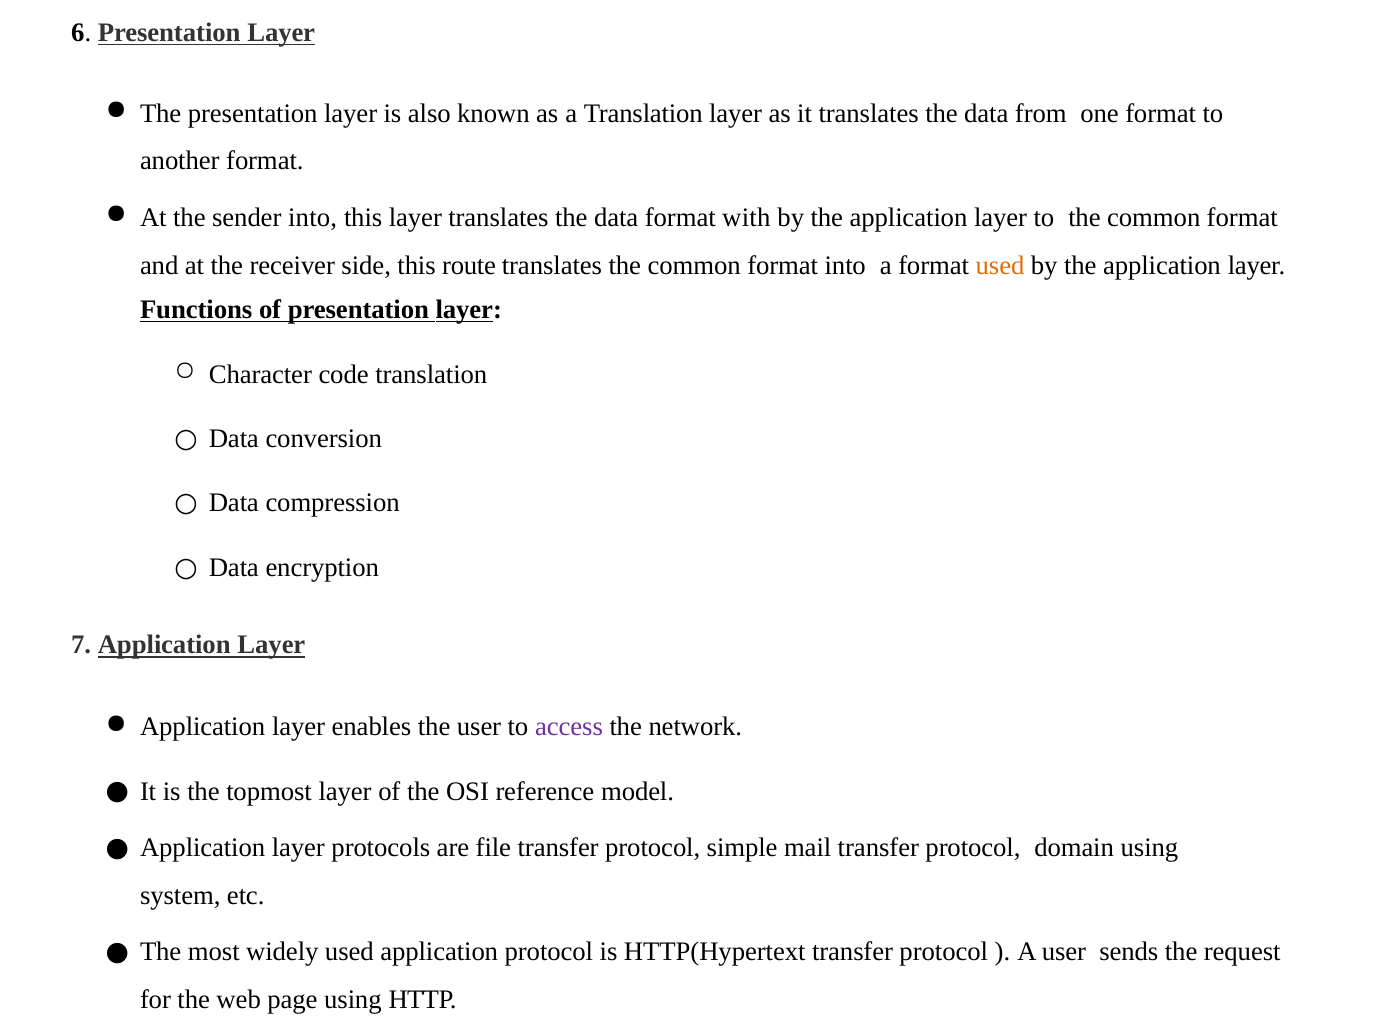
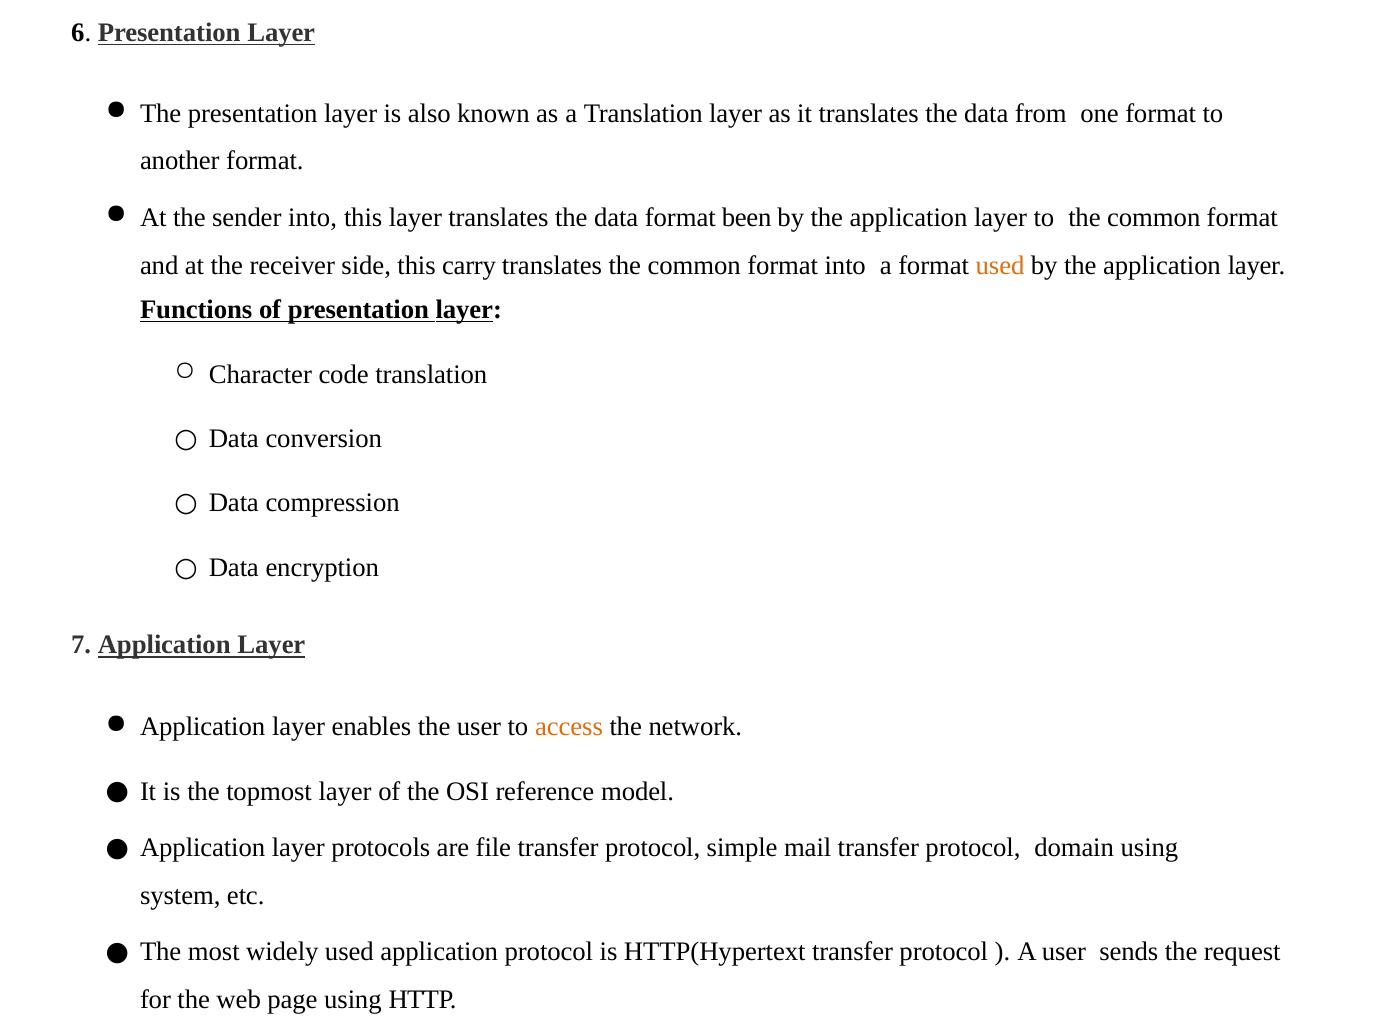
with: with -> been (747, 217)
route: route -> carry (469, 265)
access colour: purple -> orange (569, 727)
